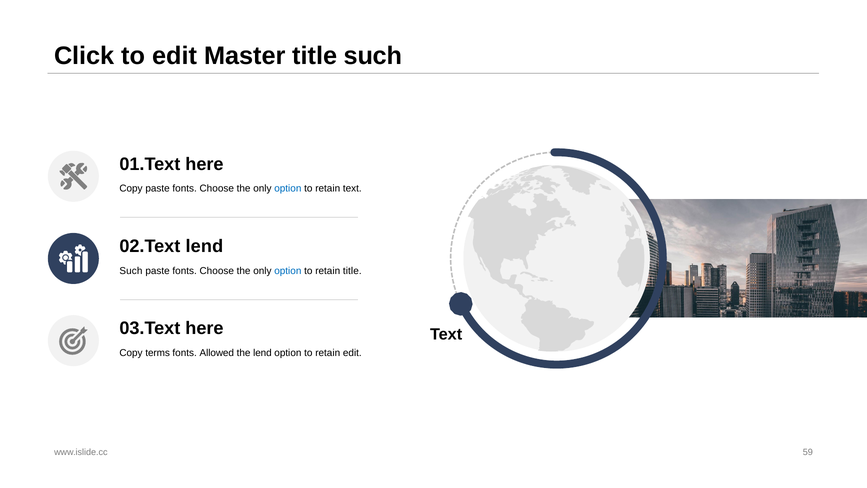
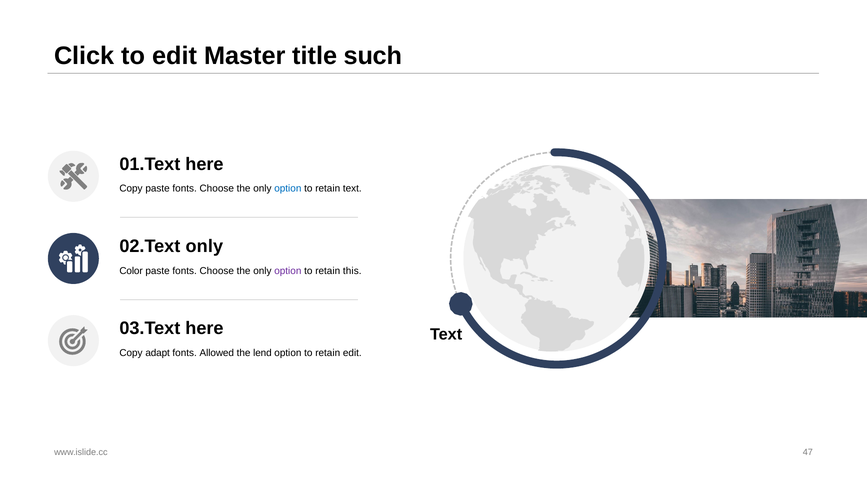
02.Text lend: lend -> only (204, 246)
Such: Such -> Color (131, 271)
option colour: blue -> purple (288, 271)
retain title: title -> this (352, 271)
terms: terms -> adapt (158, 353)
59: 59 -> 47 (808, 452)
